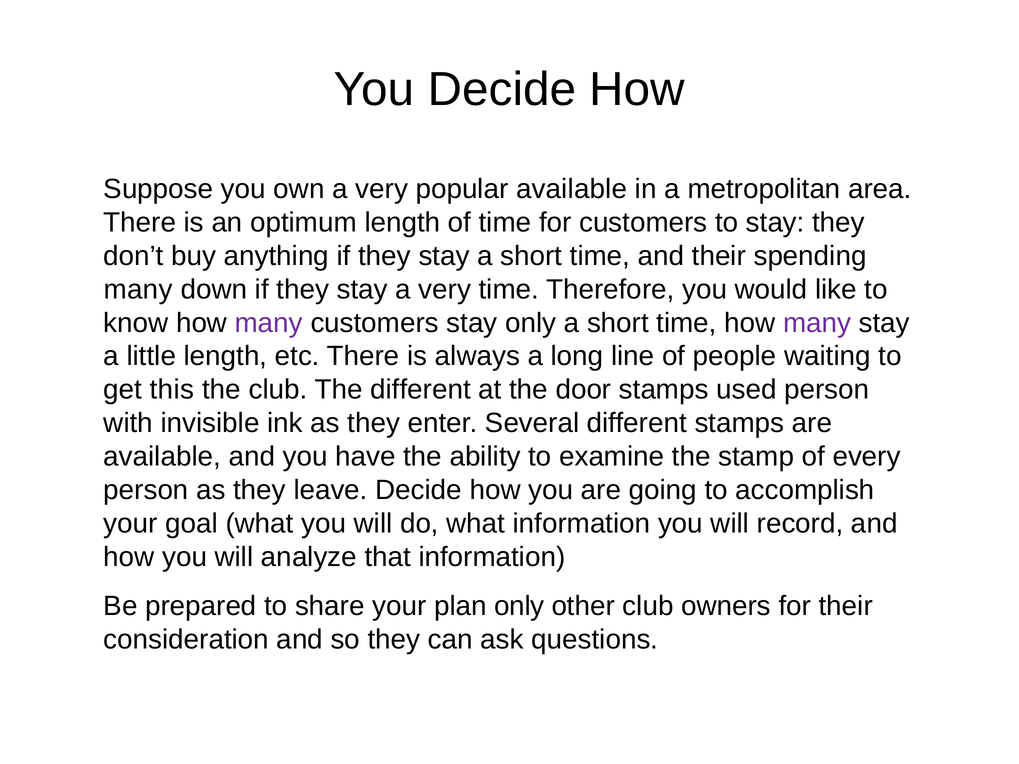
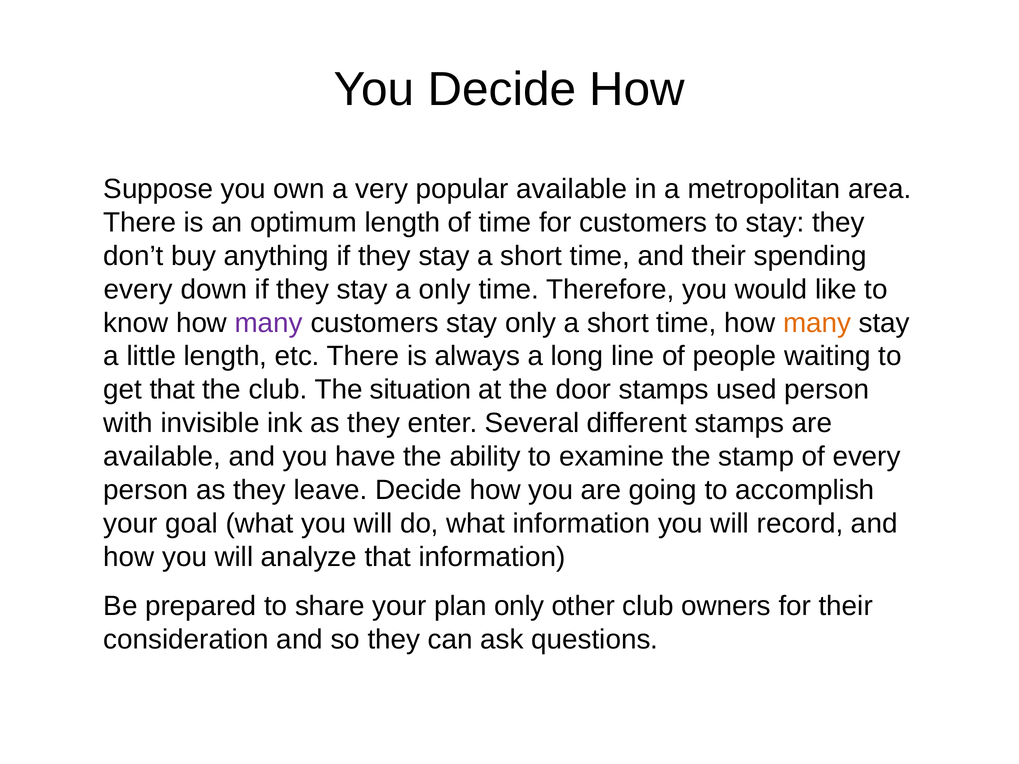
many: many -> every (138, 289)
stay a very: very -> only (445, 289)
many colour: purple -> orange (817, 323)
get this: this -> that (172, 390)
The different: different -> situation (421, 390)
